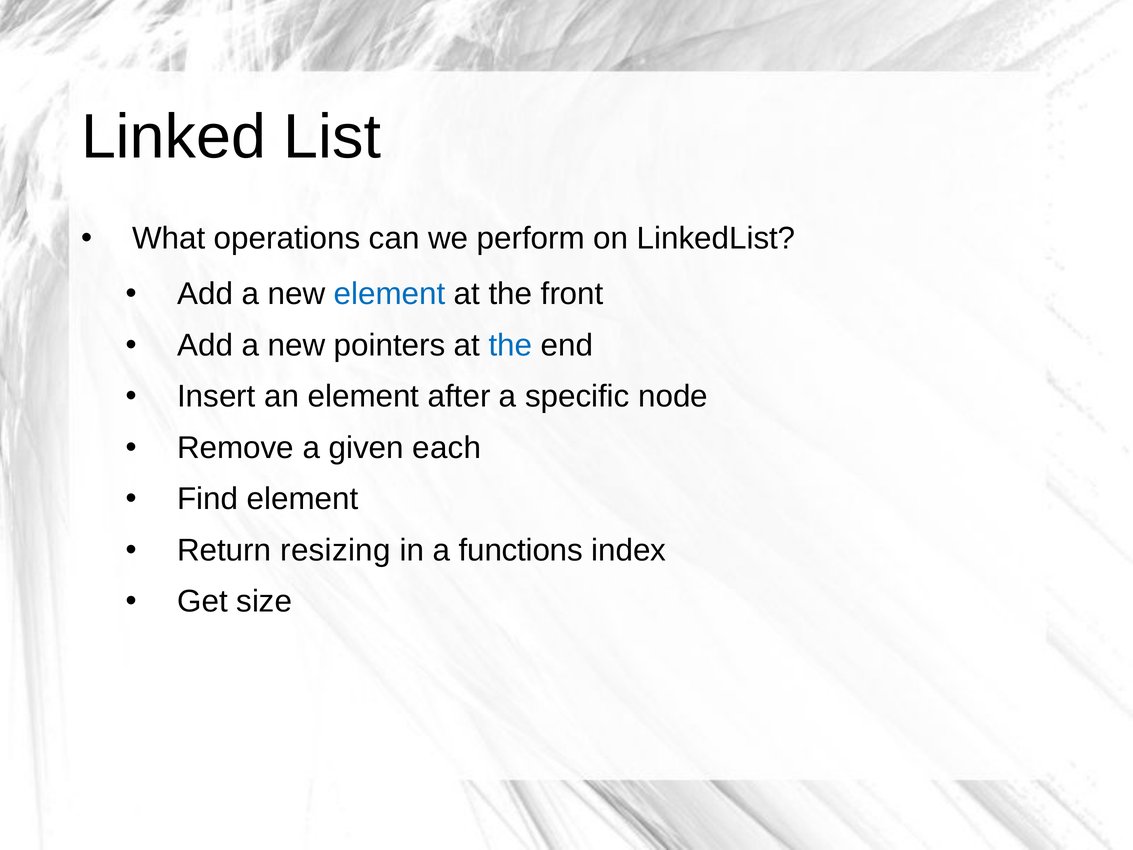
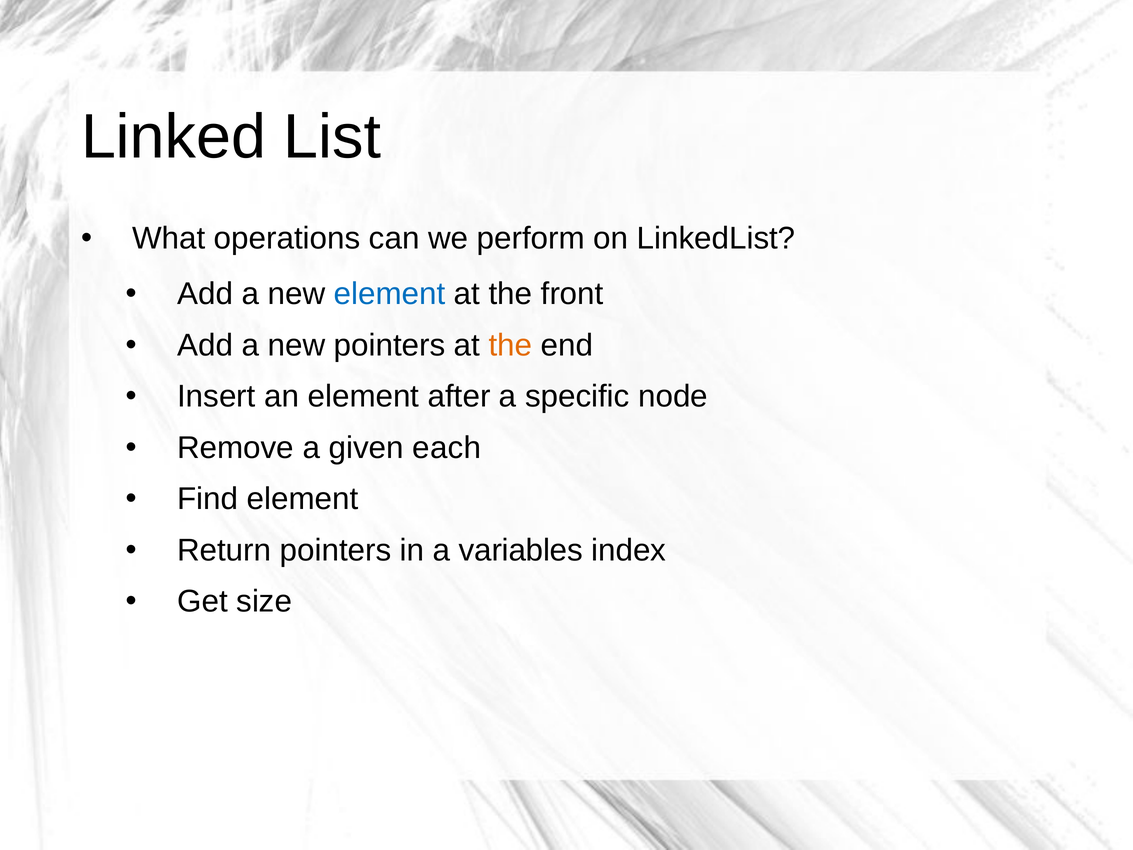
the colour: blue -> orange (510, 345)
Return resizing: resizing -> pointers (336, 550)
functions: functions -> variables (521, 550)
